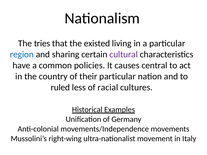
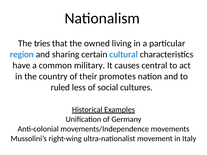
existed: existed -> owned (97, 43)
cultural colour: purple -> blue (124, 54)
policies: policies -> military (90, 65)
their particular: particular -> promotes (118, 77)
racial: racial -> social (108, 88)
